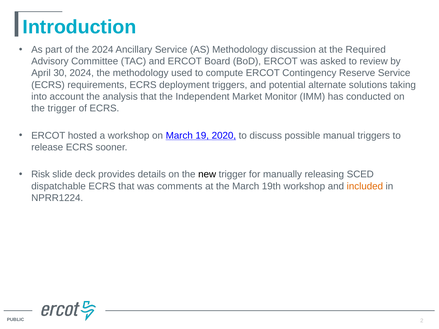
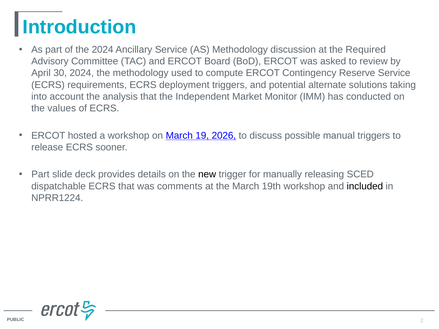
the trigger: trigger -> values (62, 108)
2020: 2020 -> 2026 (224, 136)
Risk: Risk -> Part (40, 175)
included colour: orange -> black (365, 186)
